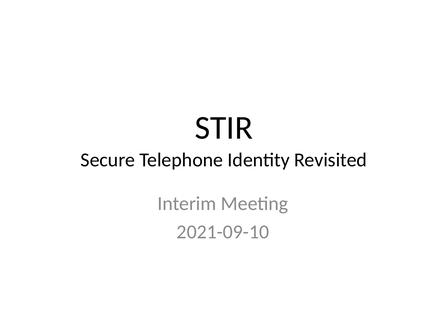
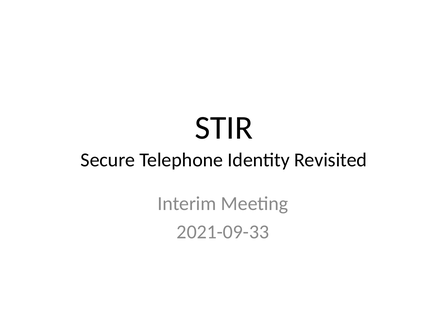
2021-09-10: 2021-09-10 -> 2021-09-33 (223, 232)
